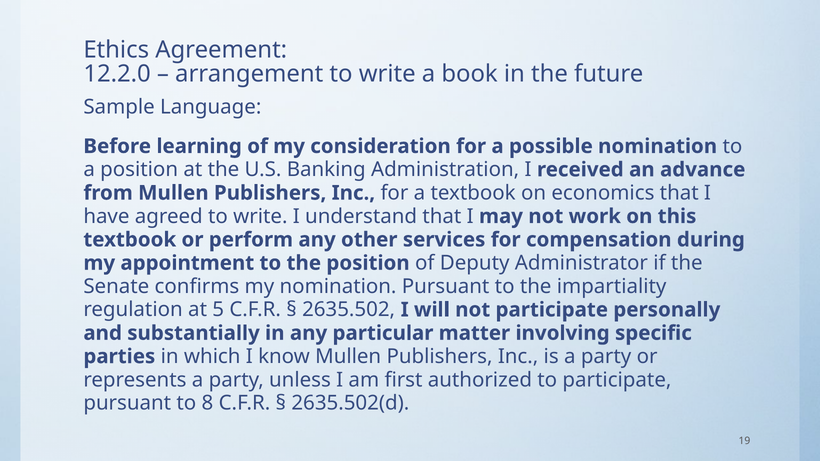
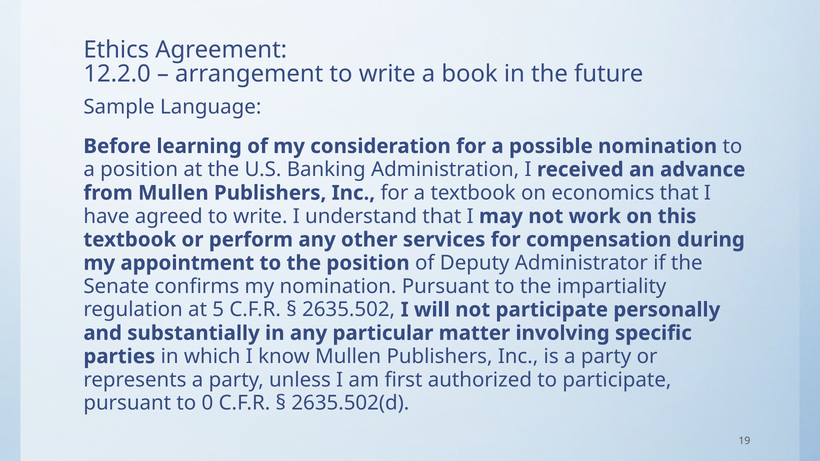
8: 8 -> 0 (207, 403)
